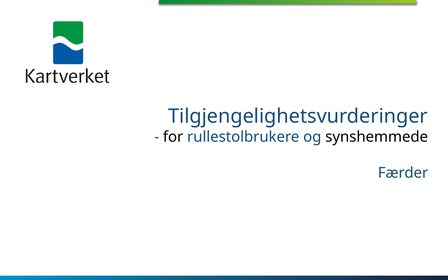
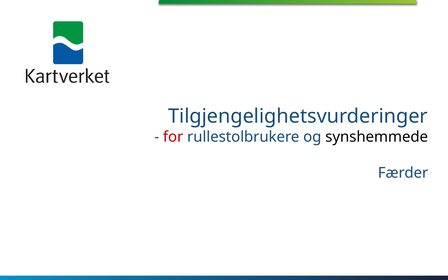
for colour: black -> red (173, 137)
